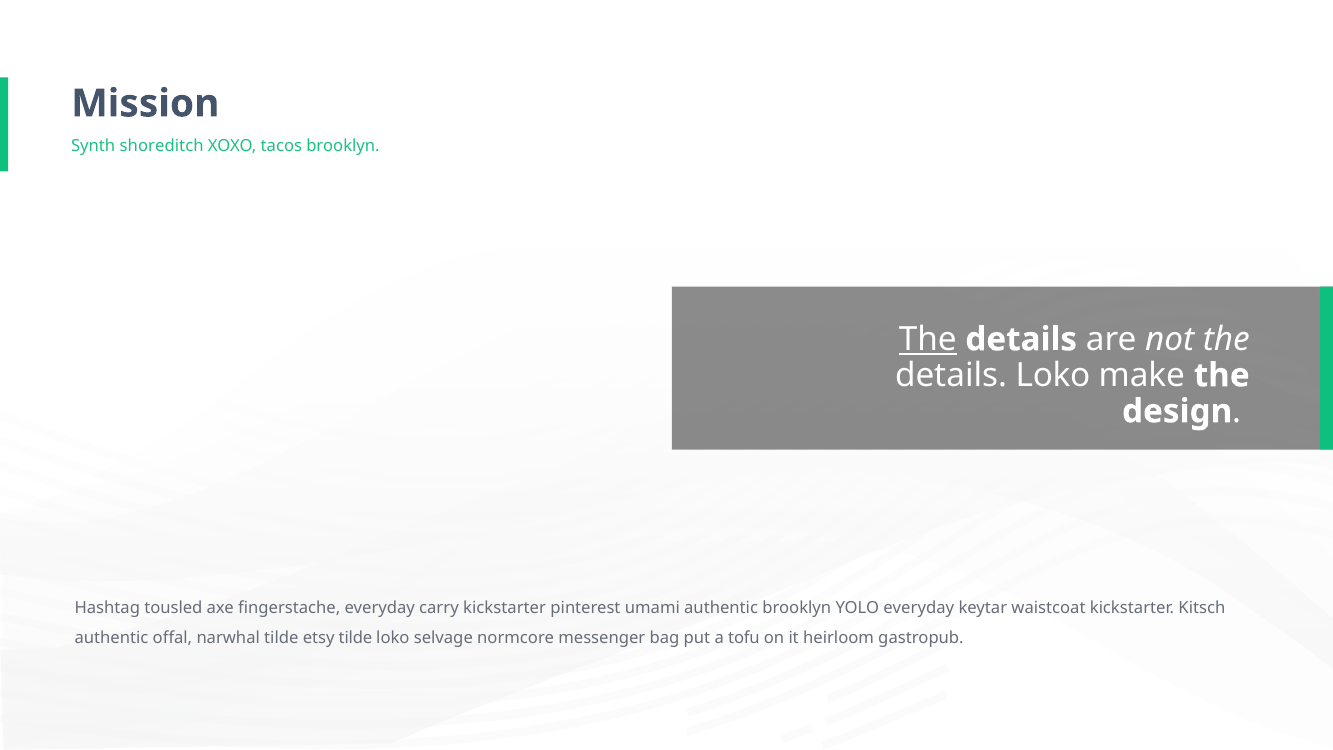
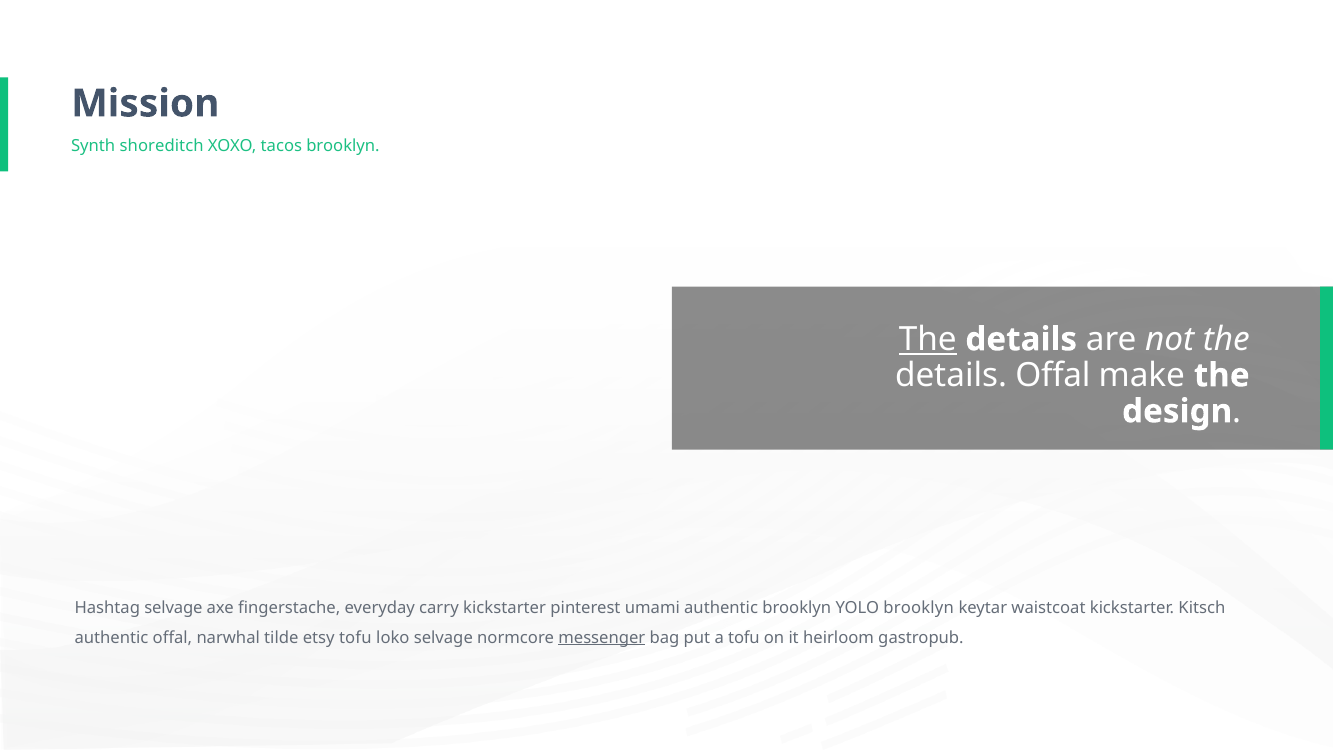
details Loko: Loko -> Offal (1053, 375)
Hashtag tousled: tousled -> selvage (173, 608)
YOLO everyday: everyday -> brooklyn (919, 608)
etsy tilde: tilde -> tofu (355, 638)
messenger underline: none -> present (602, 638)
